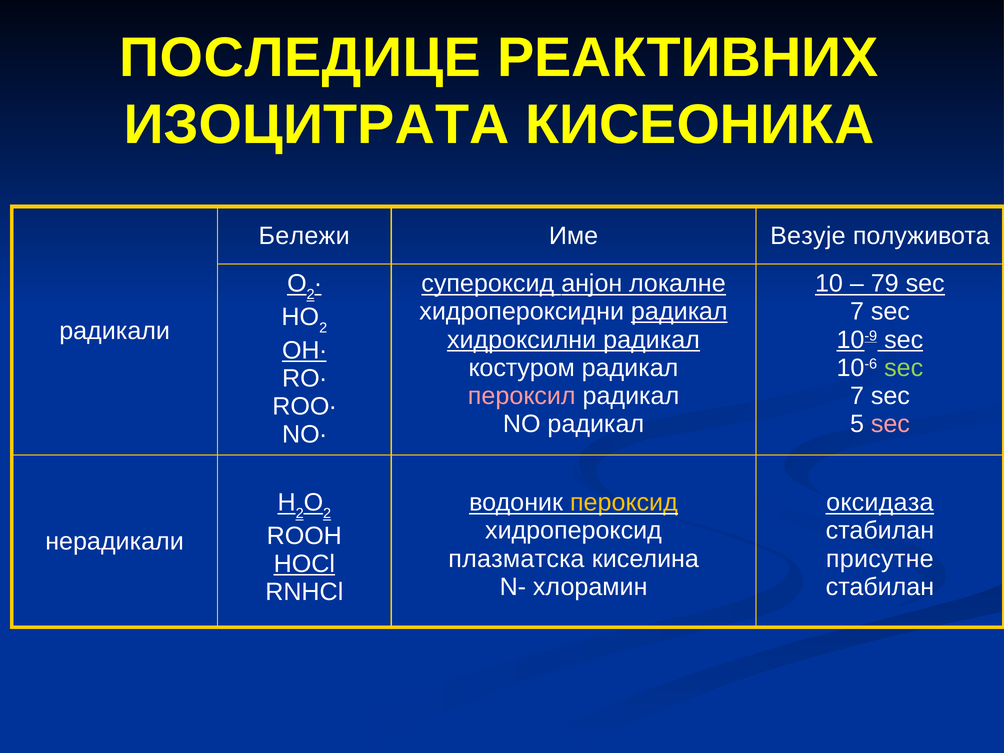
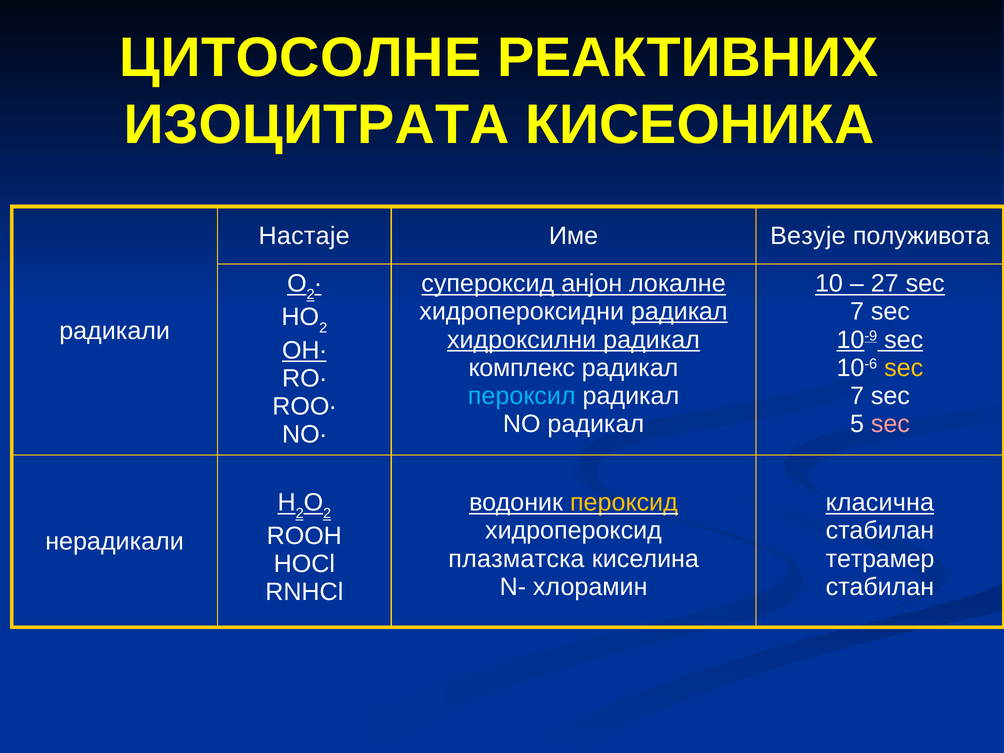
ПОСЛЕДИЦЕ: ПОСЛЕДИЦЕ -> ЦИТОСОЛНЕ (300, 58)
Бележи: Бележи -> Настаје (304, 236)
79: 79 -> 27 (885, 284)
костуром: костуром -> комплекс (522, 368)
sec colour: light green -> yellow (904, 368)
пероксил colour: pink -> light blue (522, 396)
оксидаза: оксидаза -> класична (880, 503)
присутне: присутне -> тетрамер (880, 559)
HOCl underline: present -> none (304, 564)
